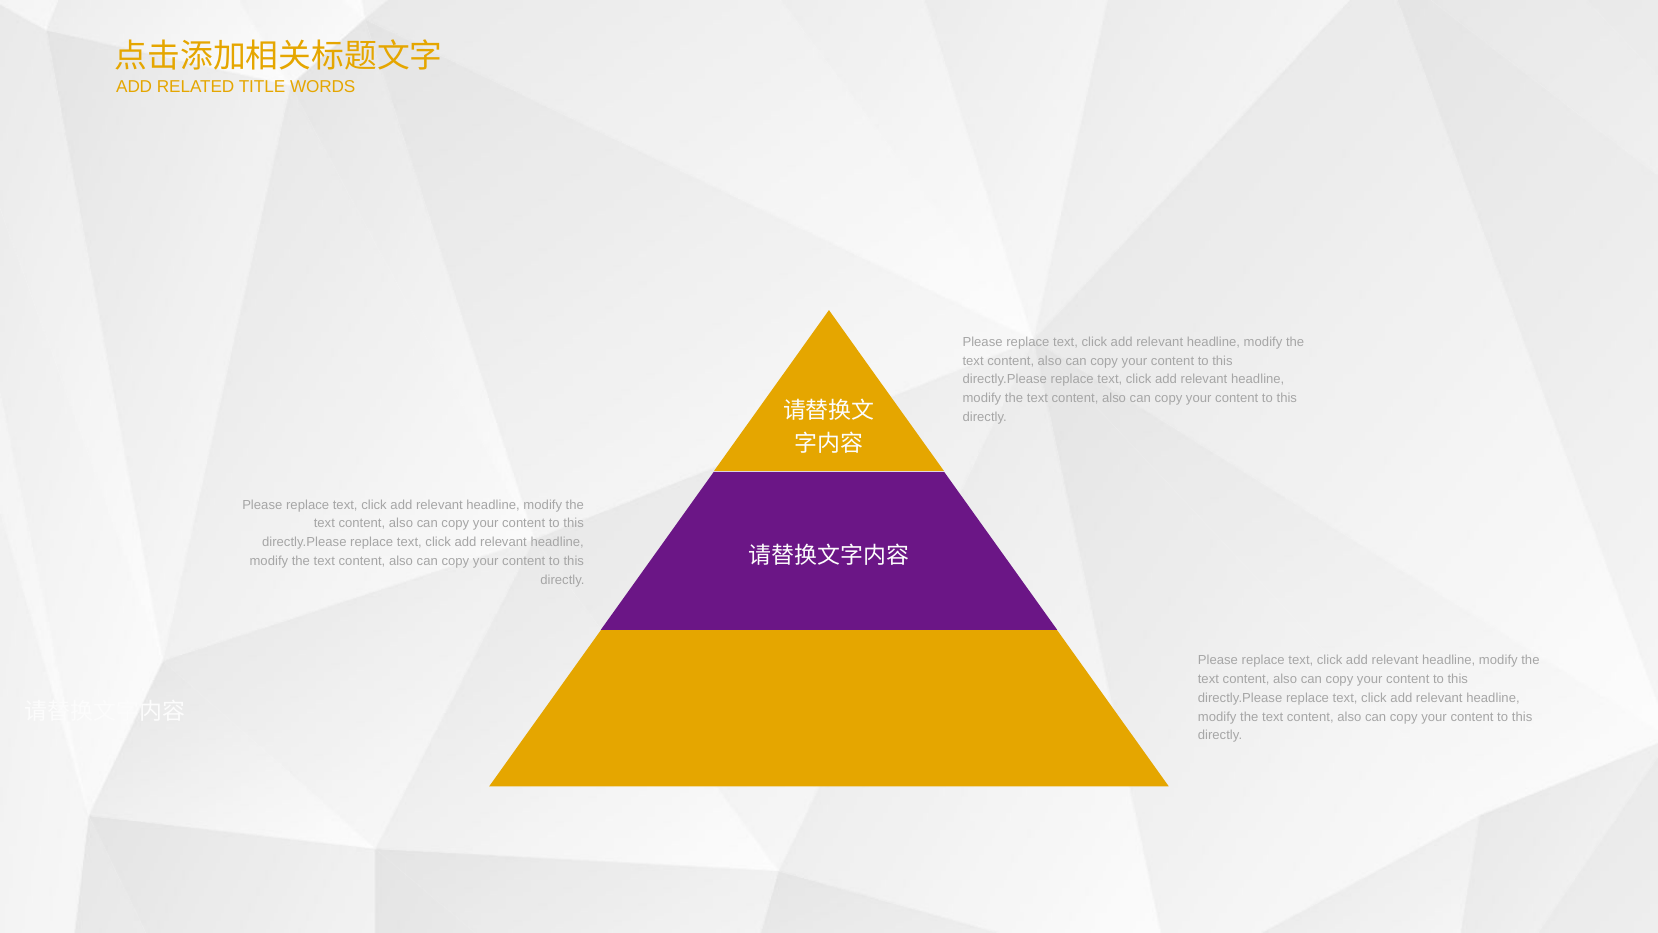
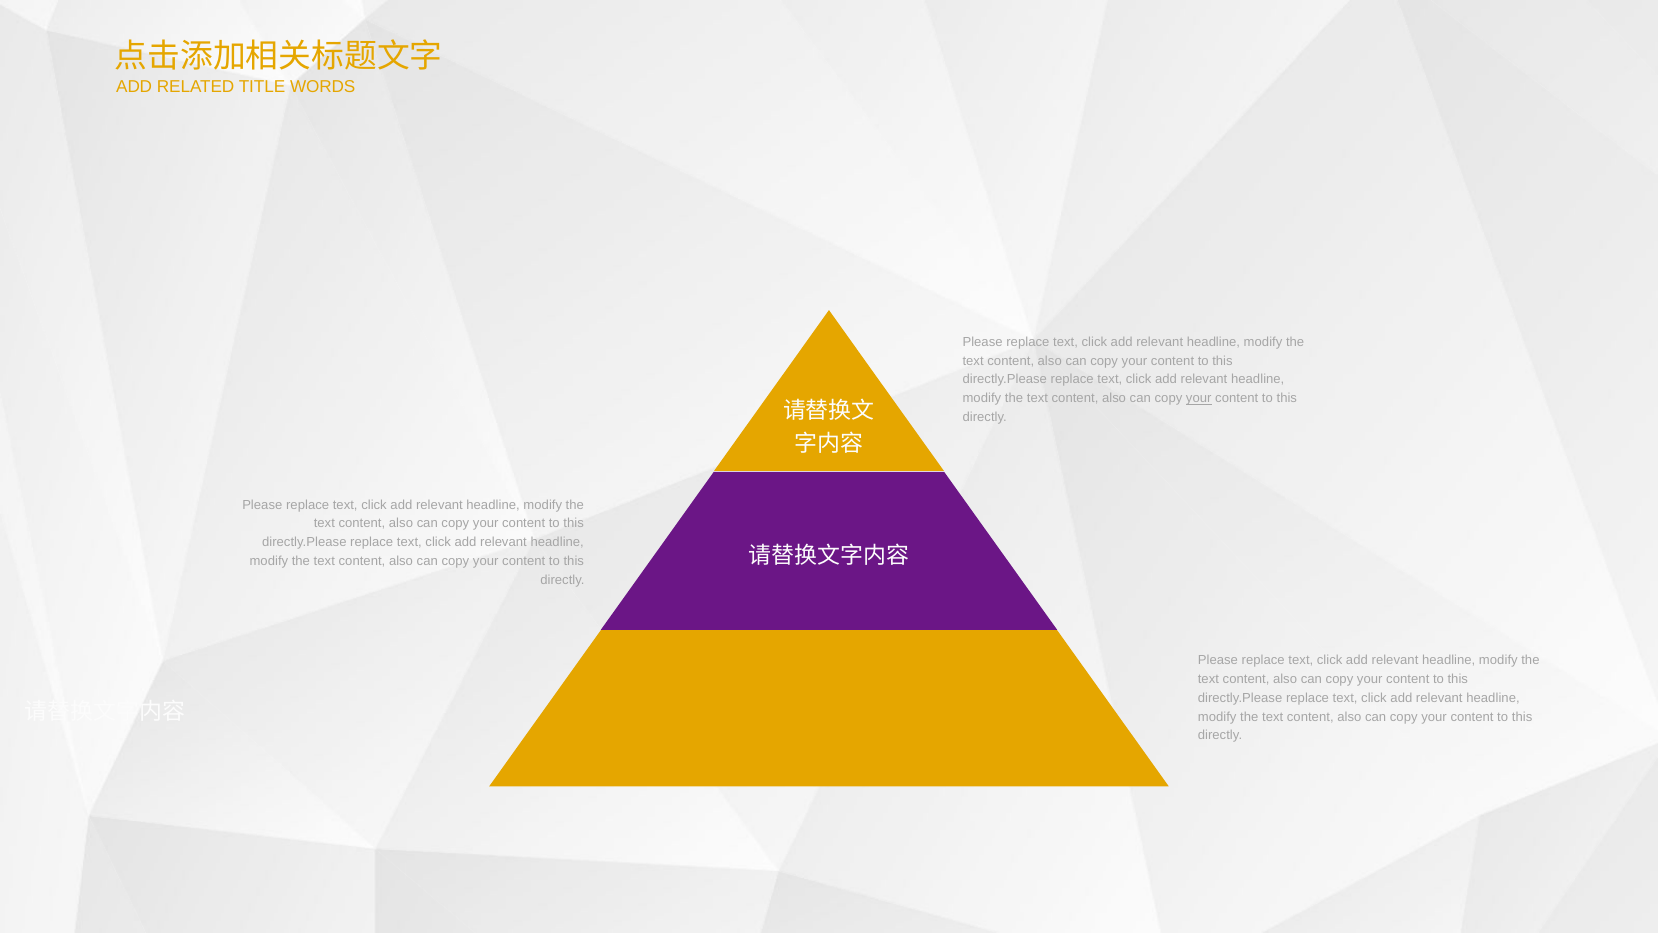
your underline: none -> present (1199, 398)
